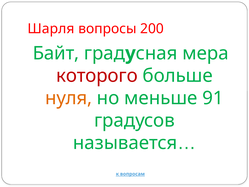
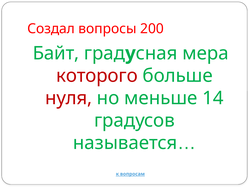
Шарля: Шарля -> Создал (51, 29)
нуля colour: orange -> red (69, 98)
91: 91 -> 14 (213, 98)
